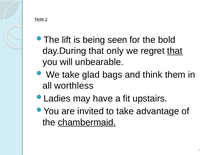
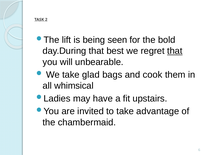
only: only -> best (115, 51)
think: think -> cook (153, 74)
worthless: worthless -> whimsical (74, 85)
chambermaid underline: present -> none (87, 122)
